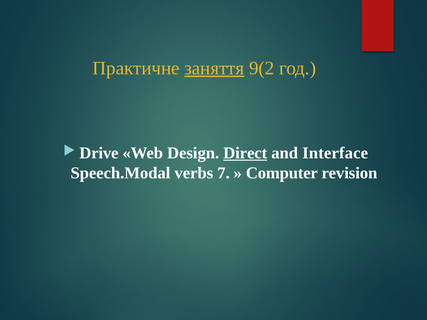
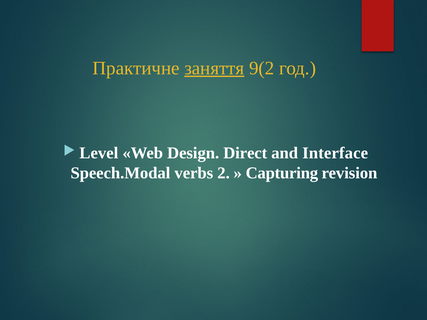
Drive: Drive -> Level (99, 153)
Direct underline: present -> none (245, 153)
7: 7 -> 2 (224, 173)
Computer: Computer -> Capturing (282, 173)
